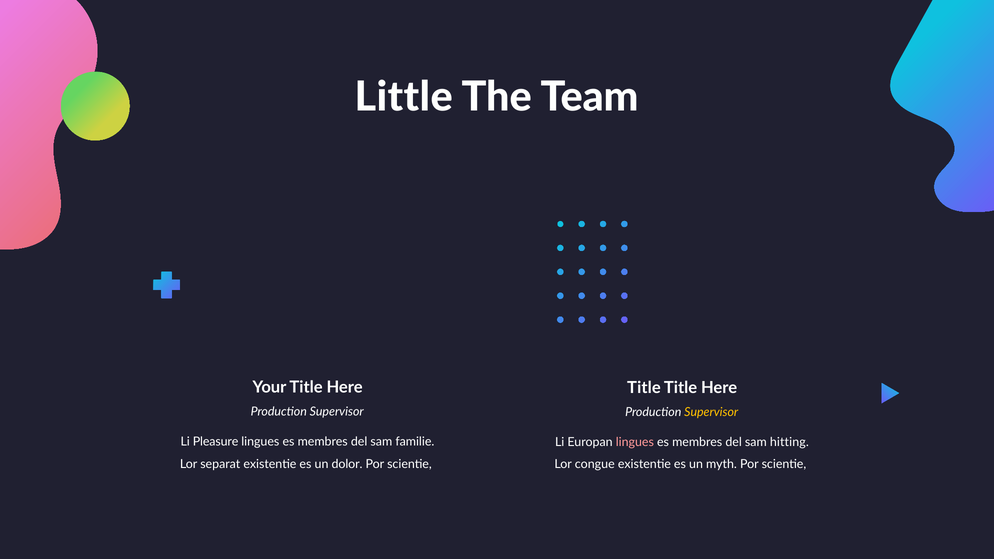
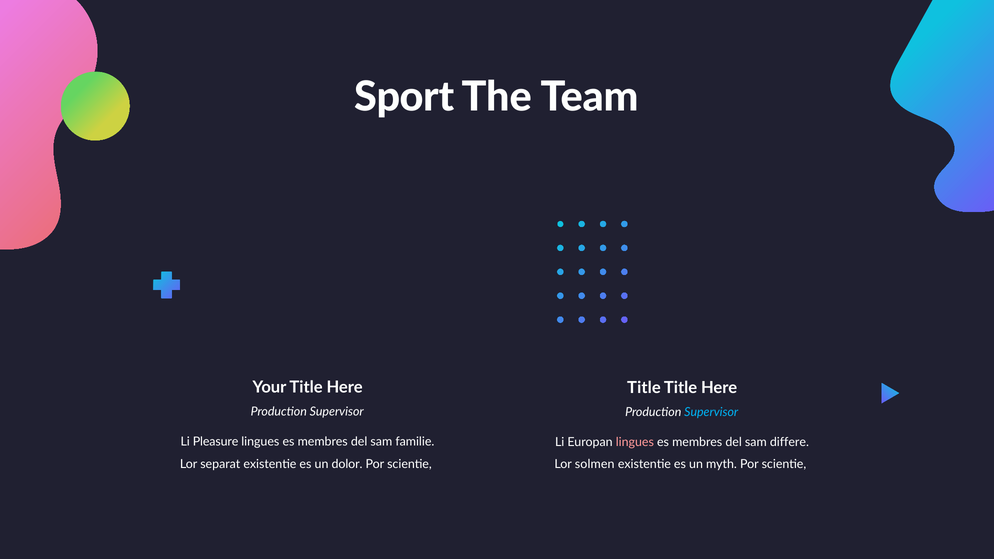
Little: Little -> Sport (404, 97)
Supervisor colour: yellow -> light blue (711, 412)
hitting: hitting -> differe (789, 442)
congue: congue -> solmen (595, 464)
